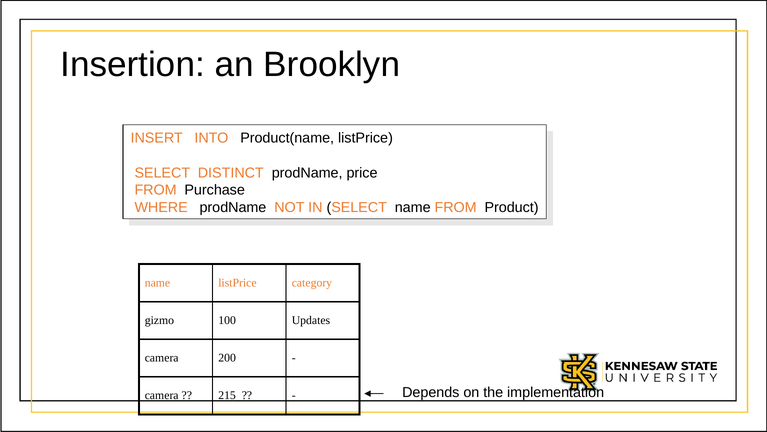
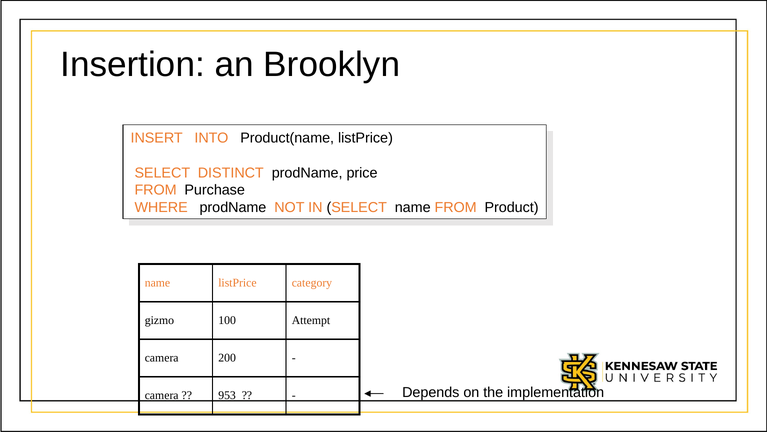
Updates: Updates -> Attempt (311, 320)
215: 215 -> 953 (227, 395)
